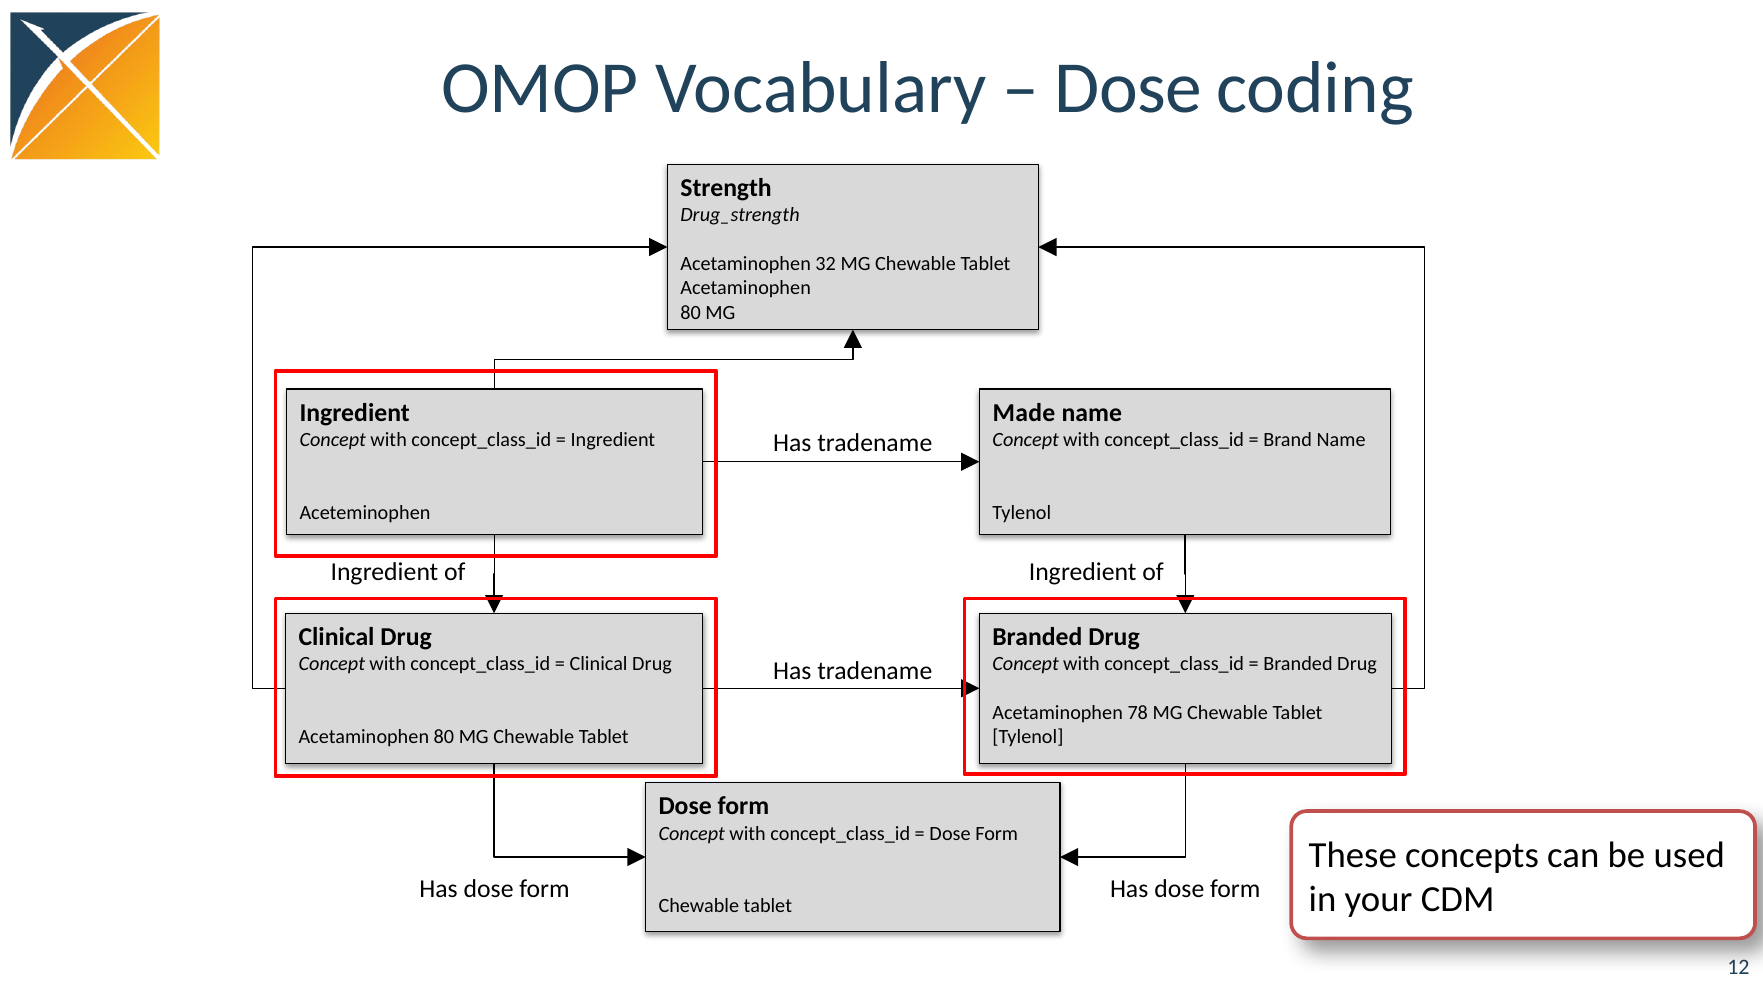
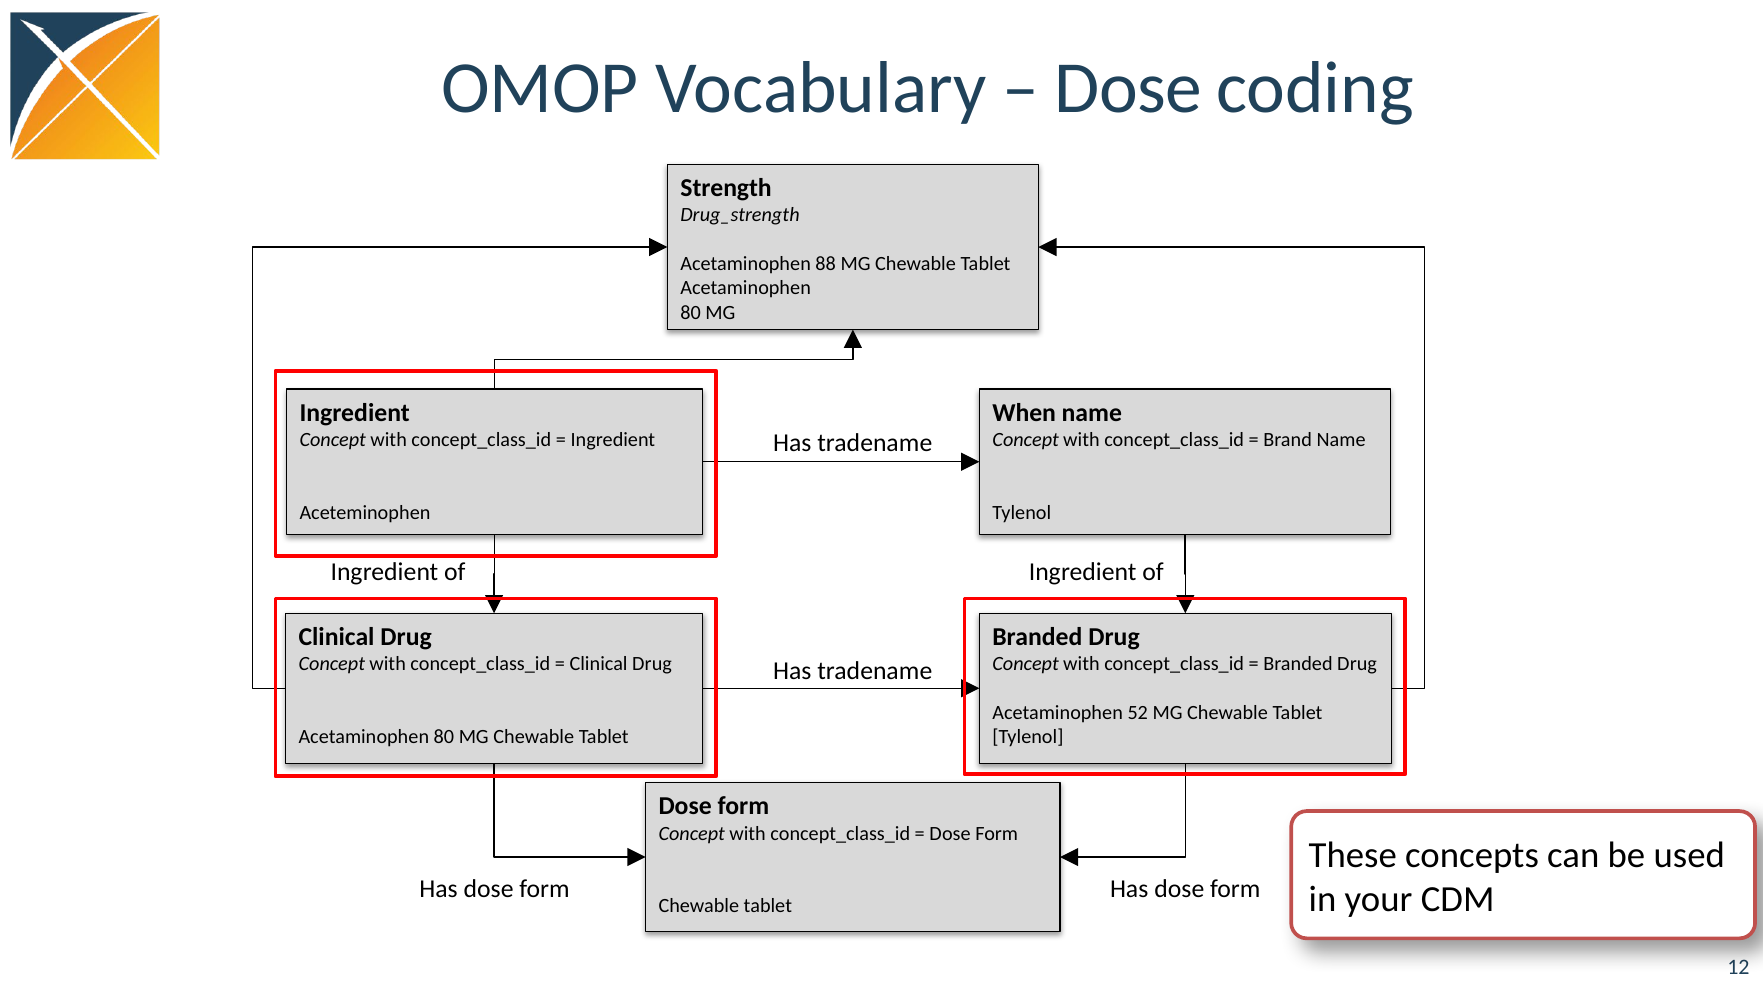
32: 32 -> 88 (826, 264)
Made: Made -> When (1024, 413)
78: 78 -> 52 (1138, 713)
